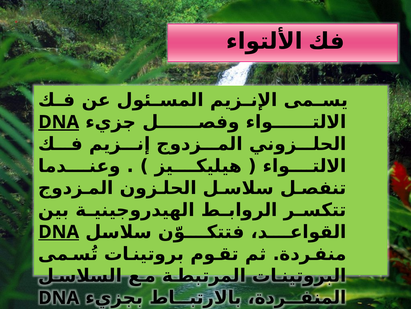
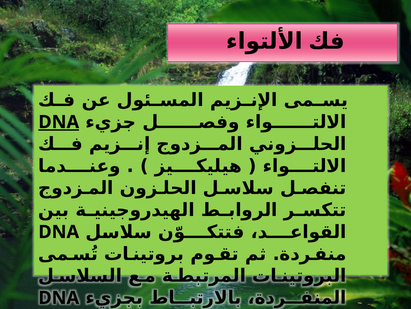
DNA underline: present -> none (59, 231)
